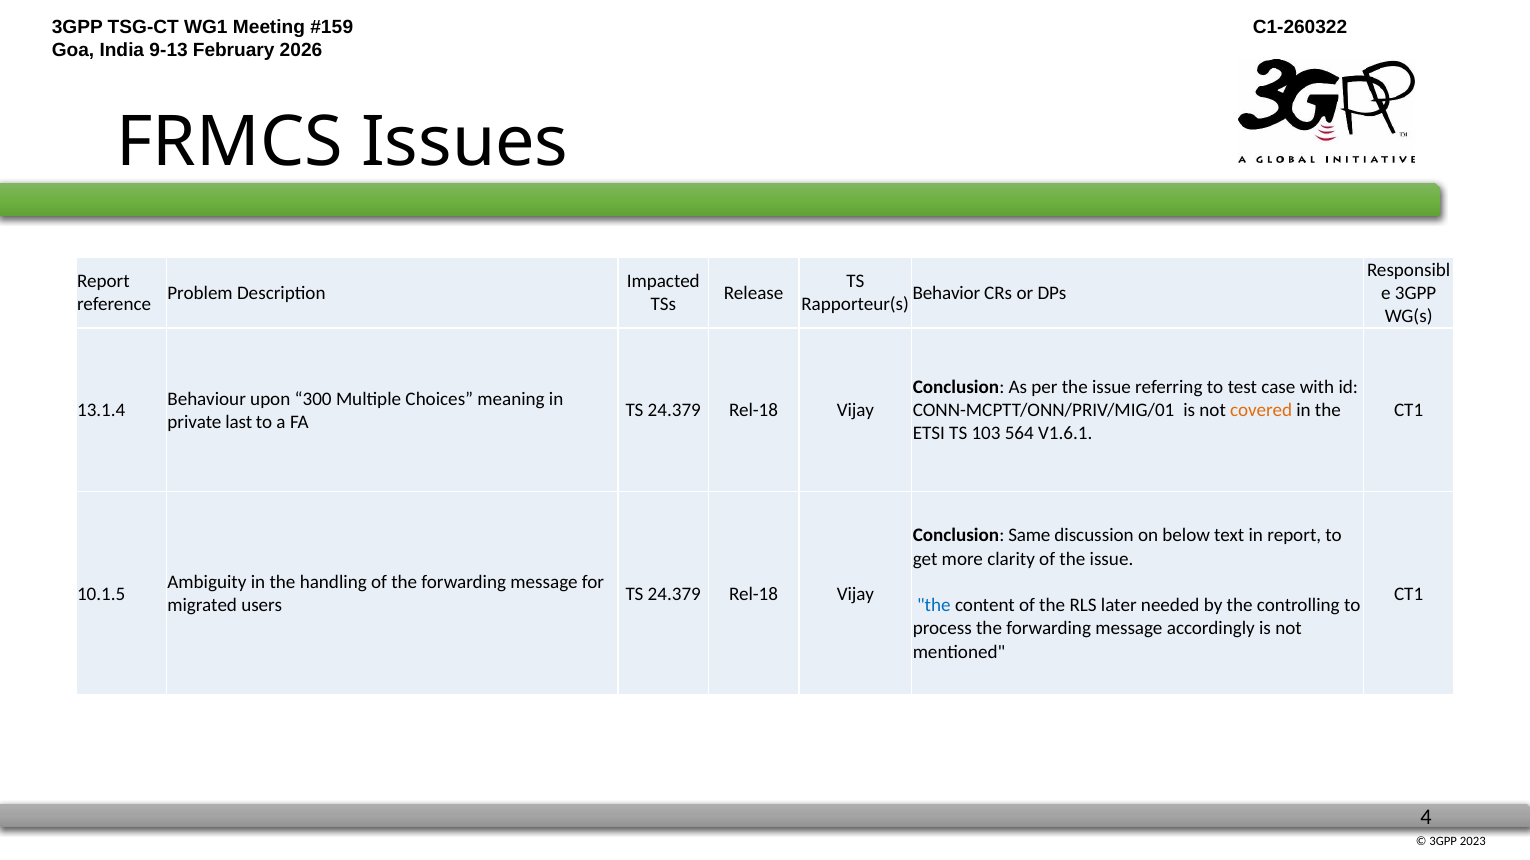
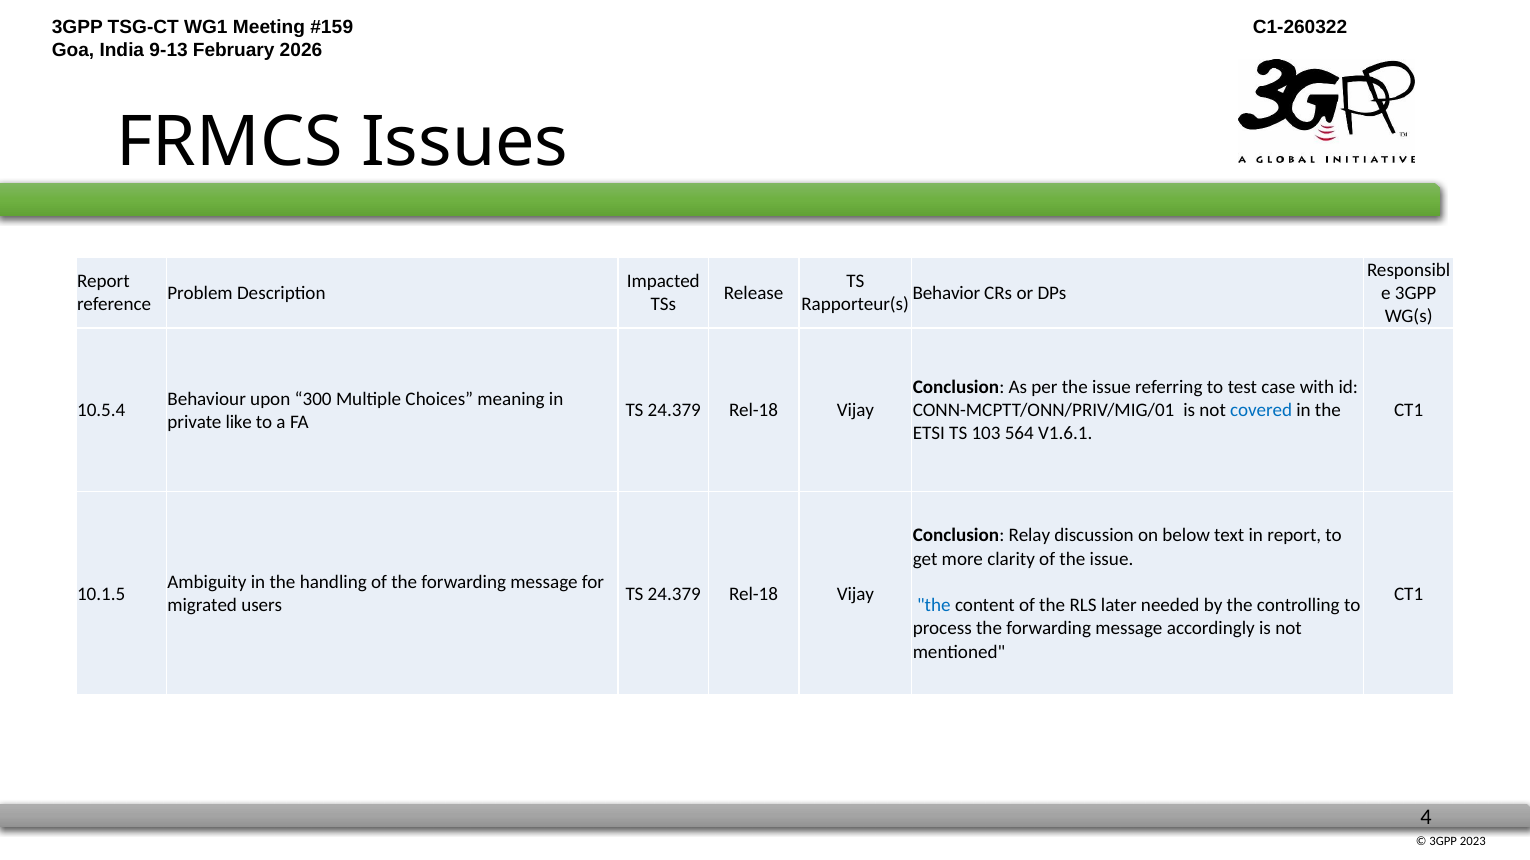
13.1.4: 13.1.4 -> 10.5.4 (101, 411)
covered colour: orange -> blue (1261, 411)
last: last -> like (239, 422)
Same: Same -> Relay (1029, 536)
